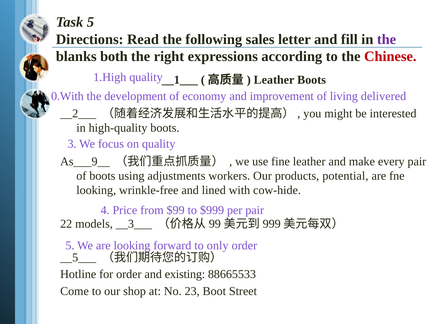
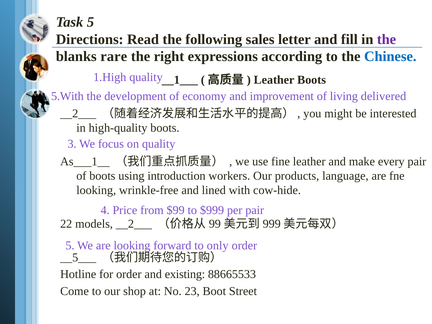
both: both -> rare (114, 57)
Chinese colour: red -> blue (390, 57)
0.With: 0.With -> 5.With (67, 96)
As___9__: As___9__ -> As___1__ (85, 162)
adjustments: adjustments -> introduction (177, 176)
potential: potential -> language (345, 176)
models __3___: __3___ -> __2___ (134, 224)
